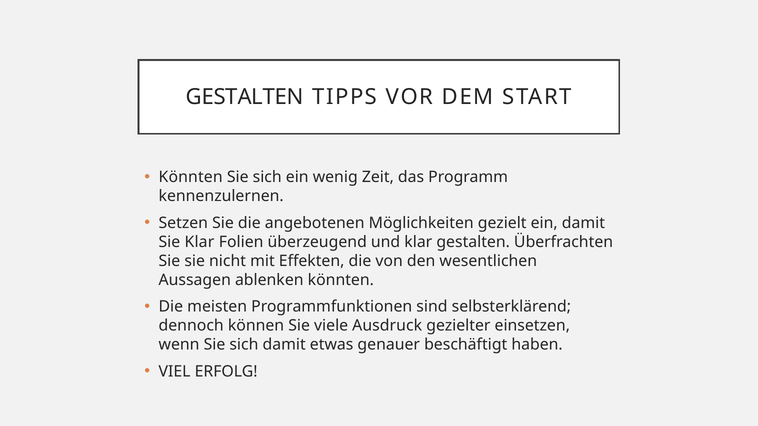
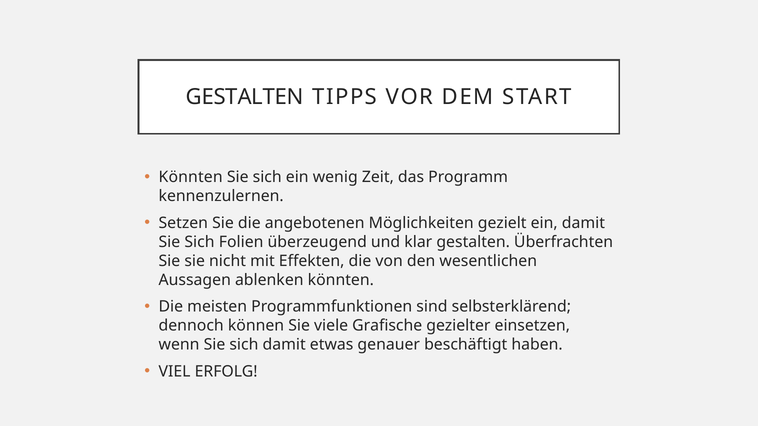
Klar: Klar -> Sich (199, 242)
Ausdruck: Ausdruck -> Grafische (387, 326)
